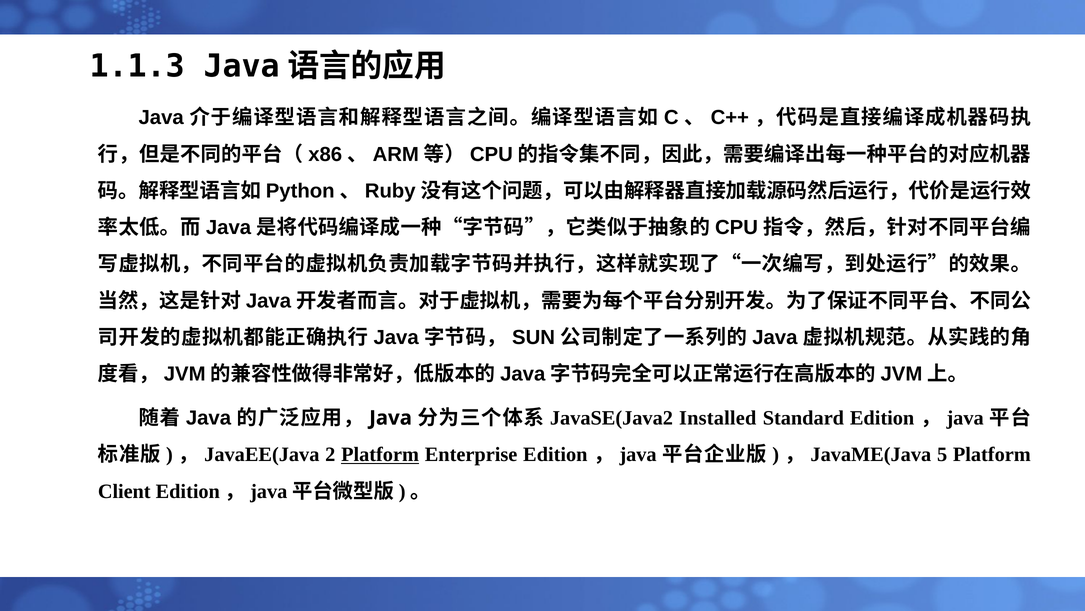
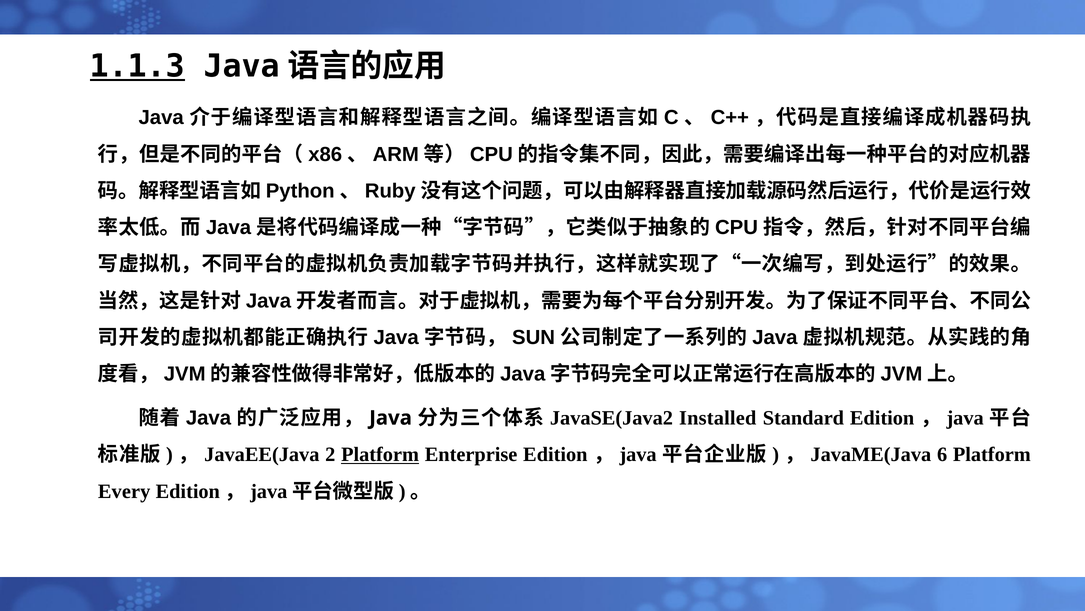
1.1.3 underline: none -> present (137, 66)
5: 5 -> 6 (942, 454)
Client: Client -> Every (124, 491)
